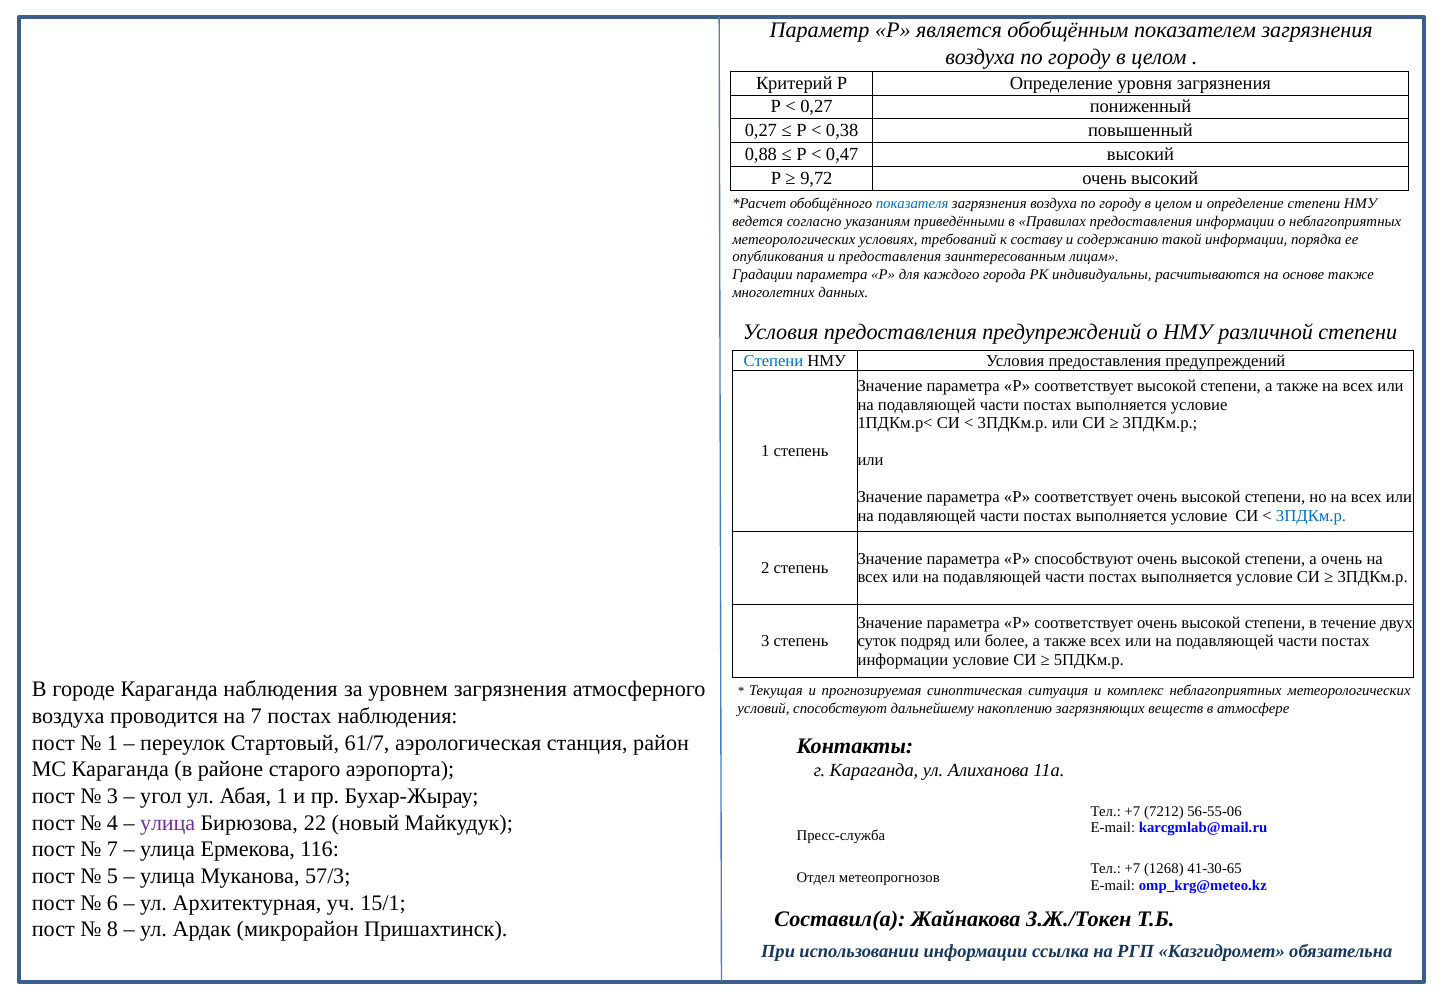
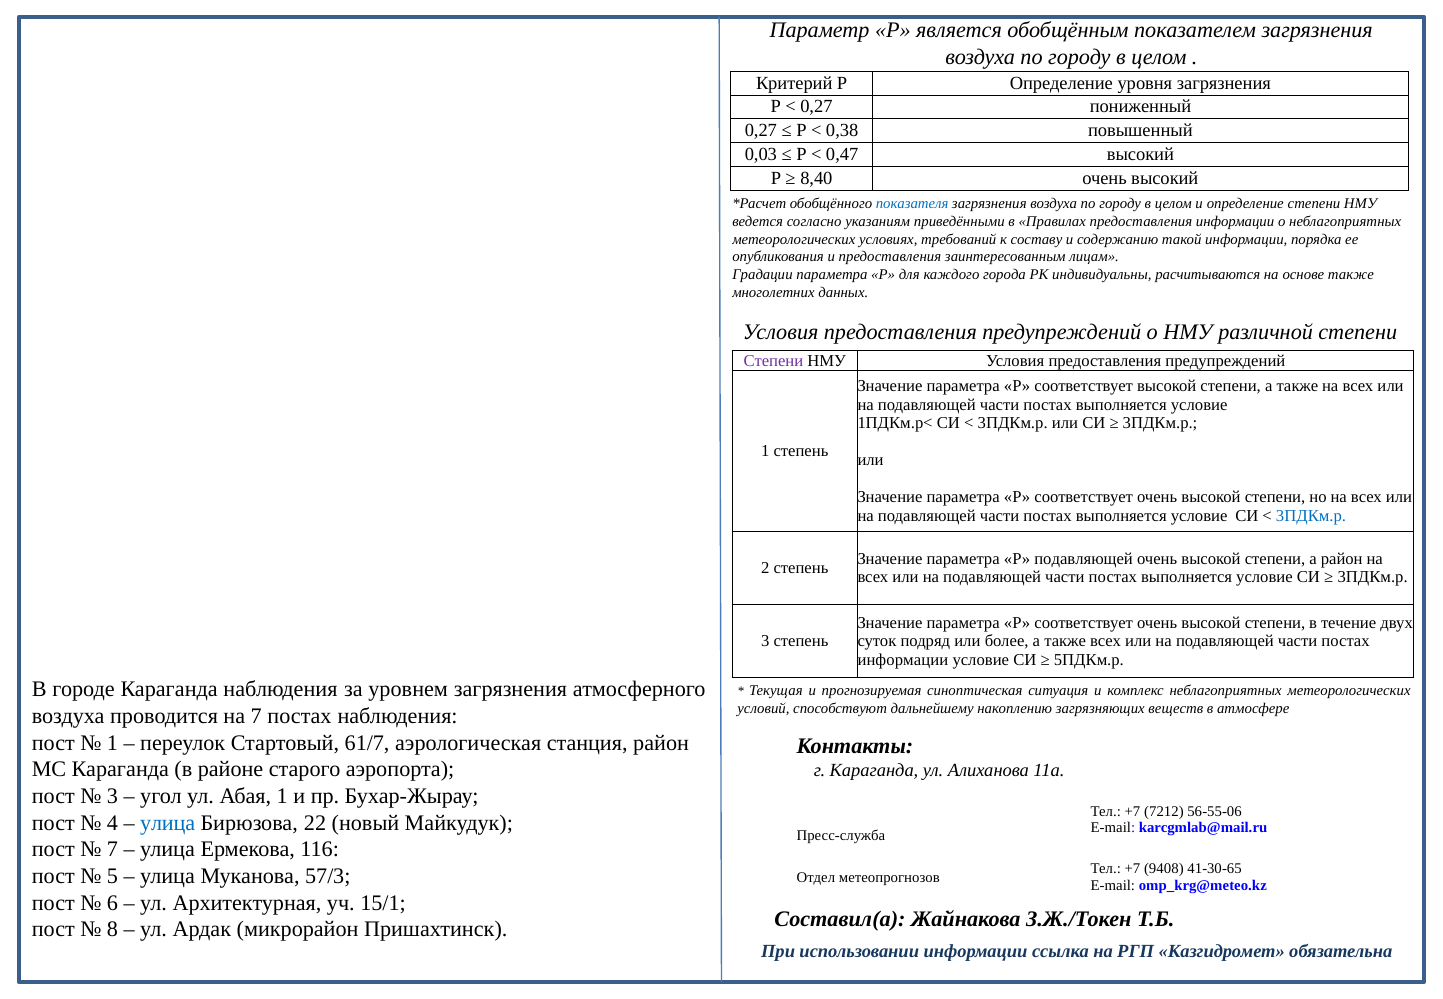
0,88: 0,88 -> 0,03 (761, 154)
9,72: 9,72 -> 8,40 (816, 178)
Степени colour: blue -> purple (773, 361)
Р способствуют: способствуют -> подавляющей (1084, 559)
а очень: очень -> район (1342, 559)
улица colour: purple -> blue (168, 823)
1268: 1268 -> 9408 (1164, 869)
